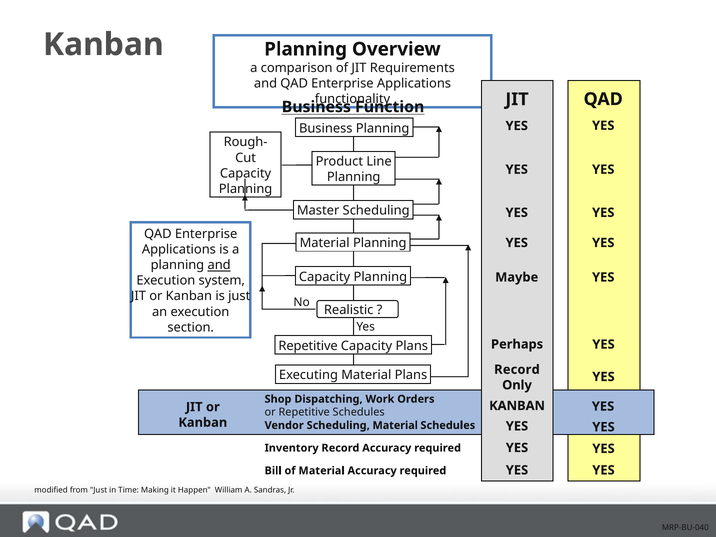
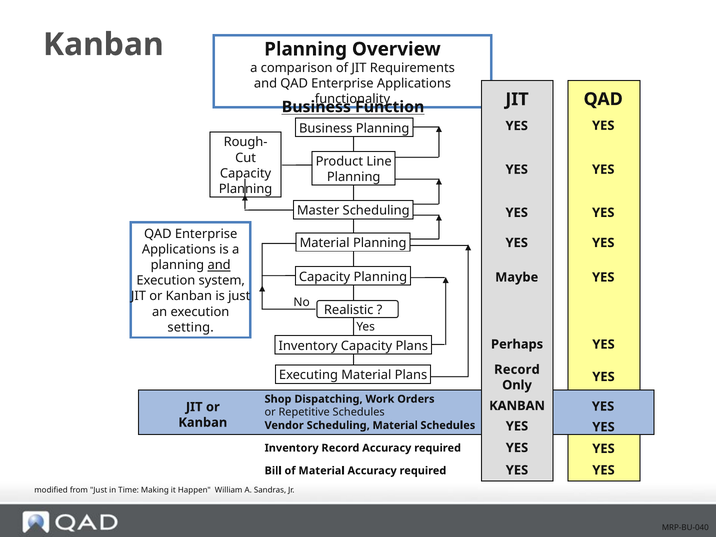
section: section -> setting (191, 327)
Repetitive: Repetitive -> Inventory (308, 346)
